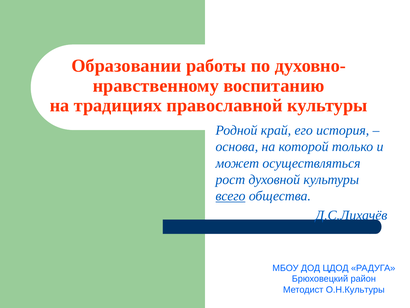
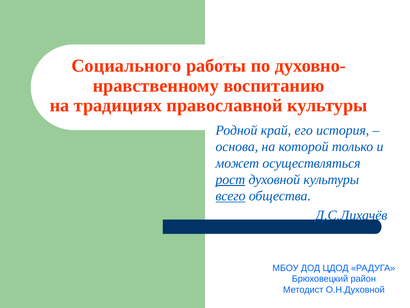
Образовании: Образовании -> Социального (126, 66)
рост underline: none -> present (230, 179)
О.Н.Культуры: О.Н.Культуры -> О.Н.Духовной (355, 289)
